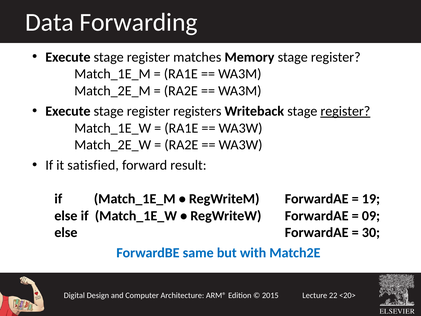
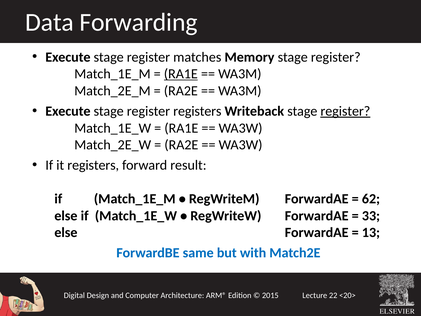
RA1E underline: none -> present (181, 74)
it satisfied: satisfied -> registers (93, 165)
19: 19 -> 62 (371, 199)
09: 09 -> 33 (371, 216)
30: 30 -> 13 (371, 232)
